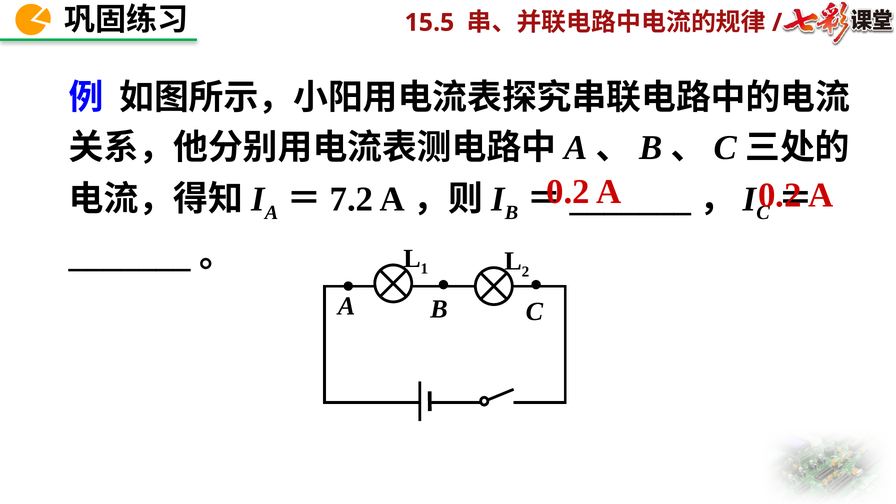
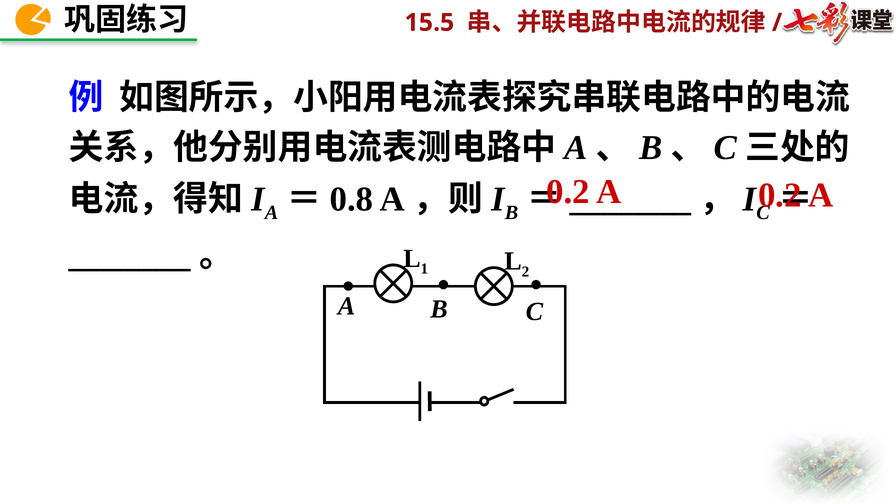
7.2: 7.2 -> 0.8 (351, 199)
